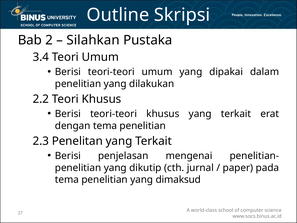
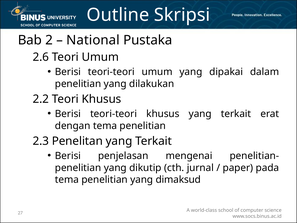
Silahkan: Silahkan -> National (93, 40)
3.4: 3.4 -> 2.6 (41, 57)
